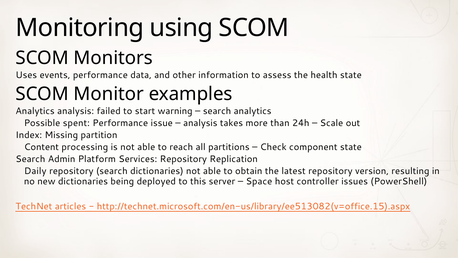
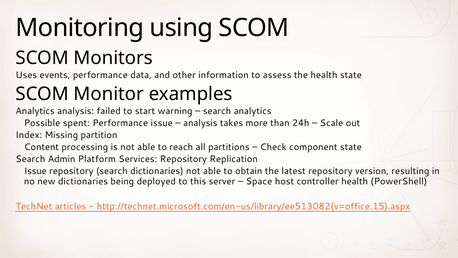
Daily: Daily -> Issue (35, 171)
controller issues: issues -> health (355, 181)
